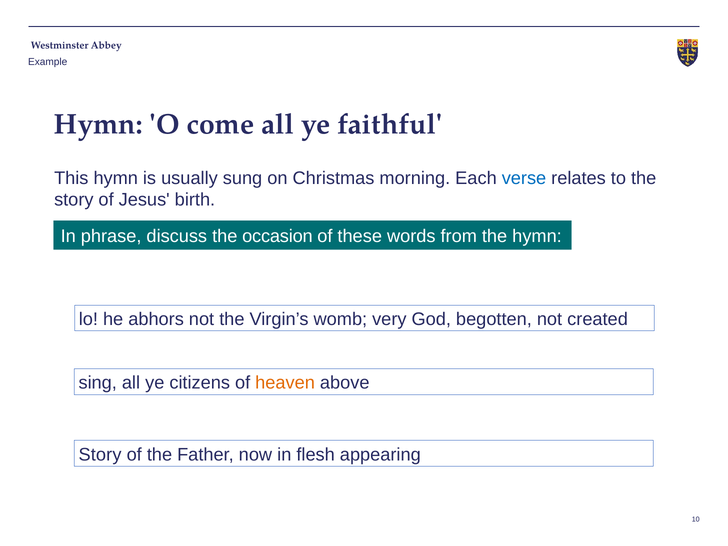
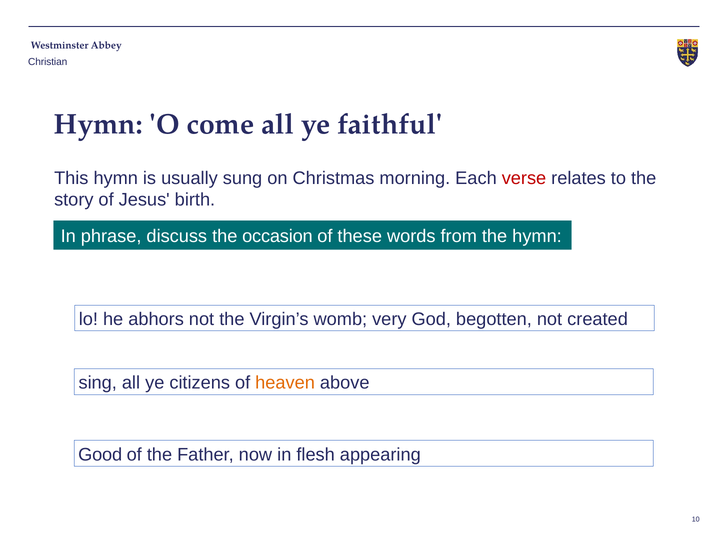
Example: Example -> Christian (48, 62)
verse colour: blue -> red (524, 178)
Story: Story -> Good (100, 455)
